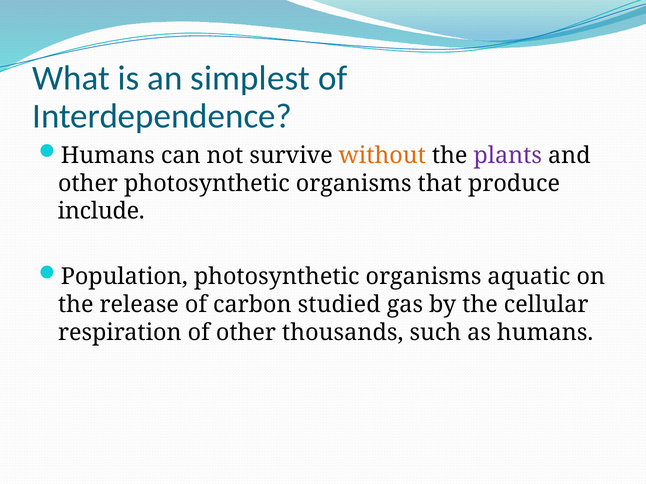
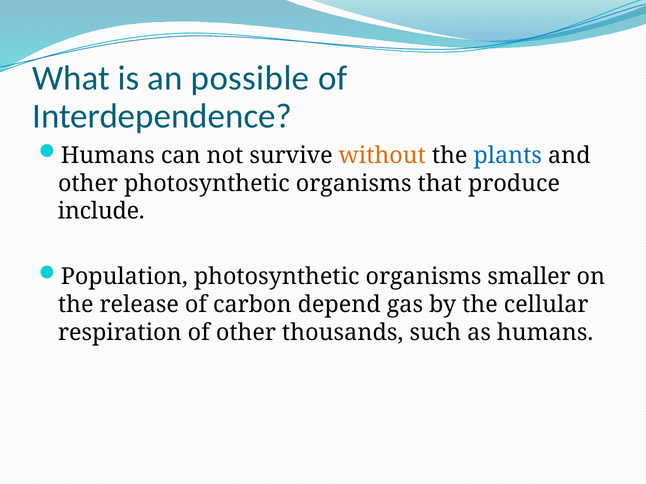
simplest: simplest -> possible (250, 78)
plants colour: purple -> blue (508, 156)
aquatic: aquatic -> smaller (529, 277)
studied: studied -> depend (339, 305)
